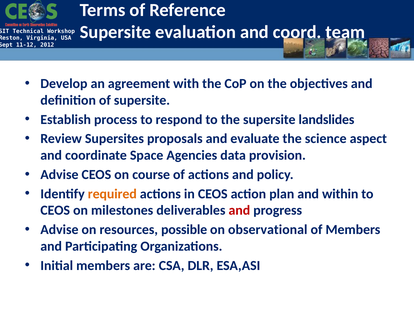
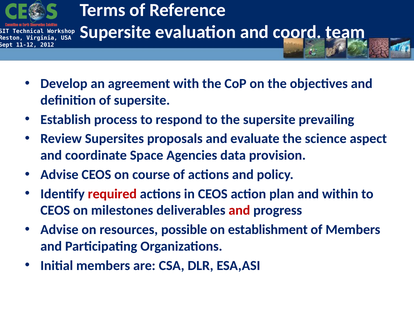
landslides: landslides -> prevailing (326, 120)
required colour: orange -> red (112, 194)
observational: observational -> establishment (268, 230)
